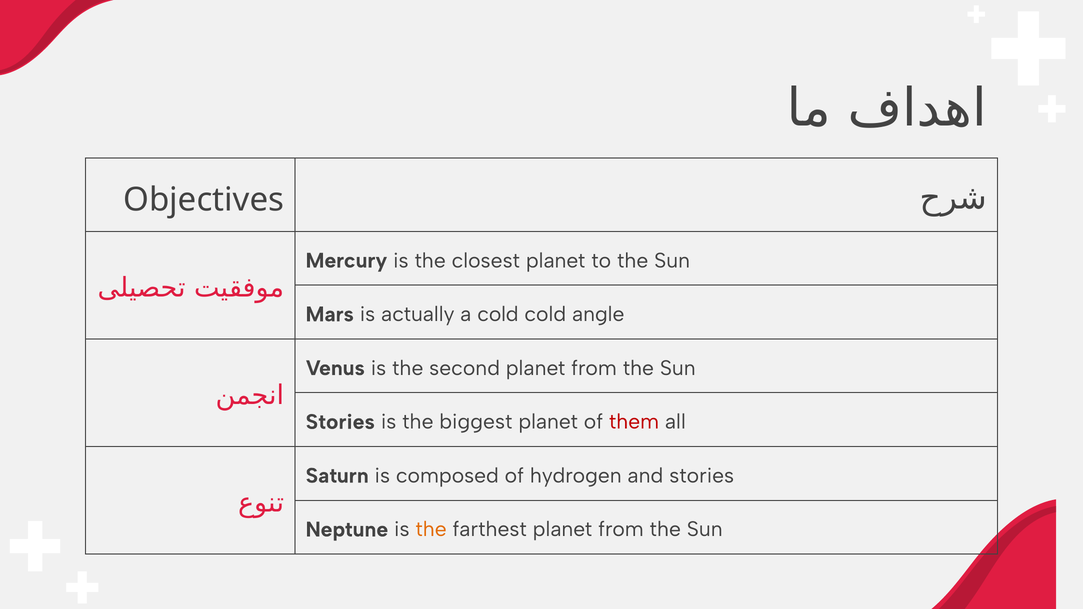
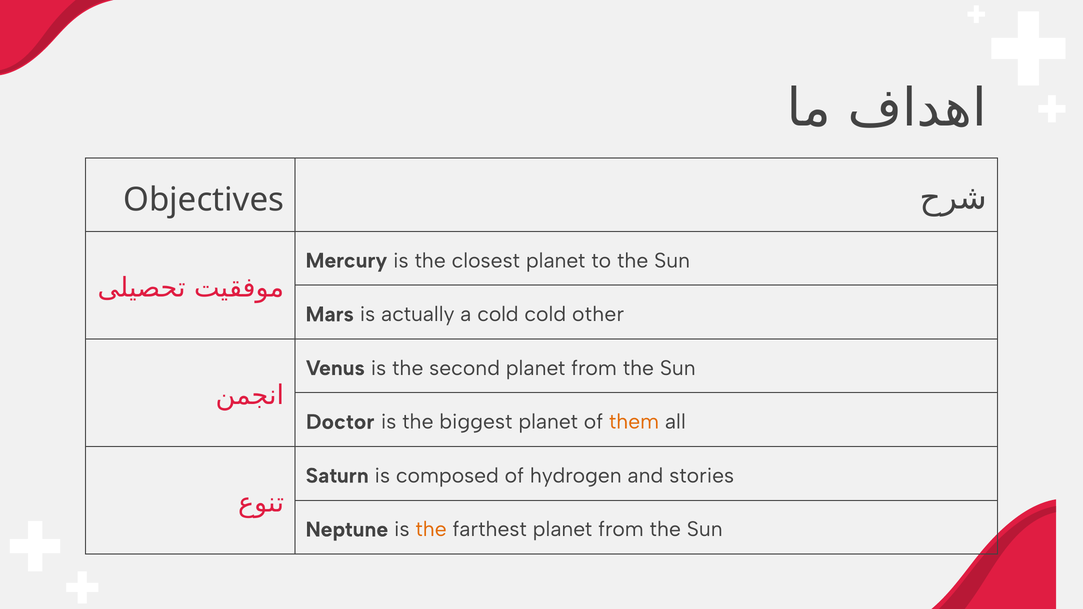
angle: angle -> other (598, 314)
Stories: Stories -> Doctor (340, 422)
them colour: red -> orange (634, 422)
